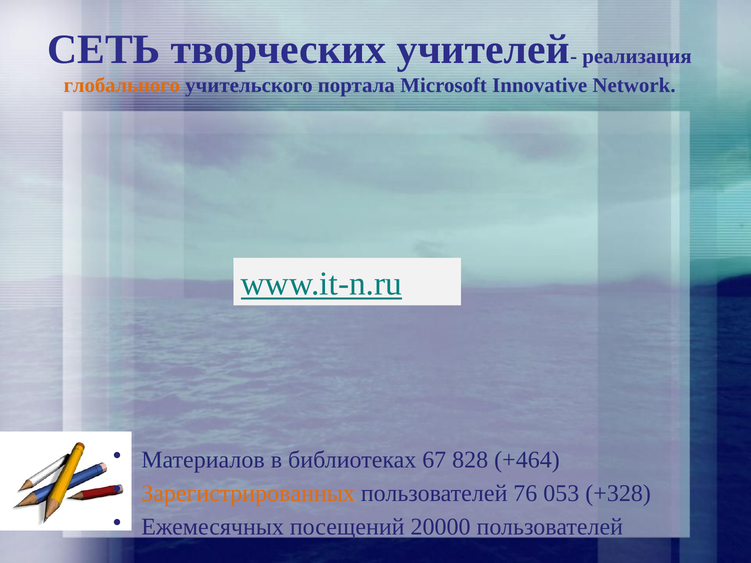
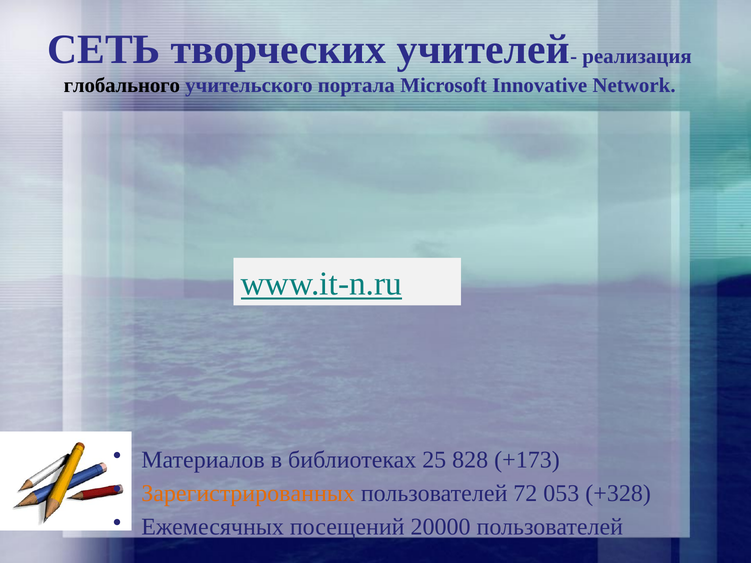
глобального colour: orange -> black (122, 86)
67: 67 -> 25 (434, 460)
+464: +464 -> +173 (527, 460)
76: 76 -> 72 (525, 493)
